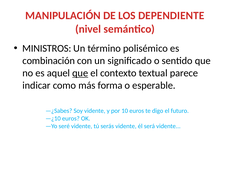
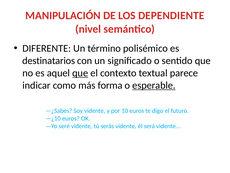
MINISTROS: MINISTROS -> DIFERENTE (47, 48)
combinación: combinación -> destinatarios (49, 61)
esperable underline: none -> present (154, 85)
